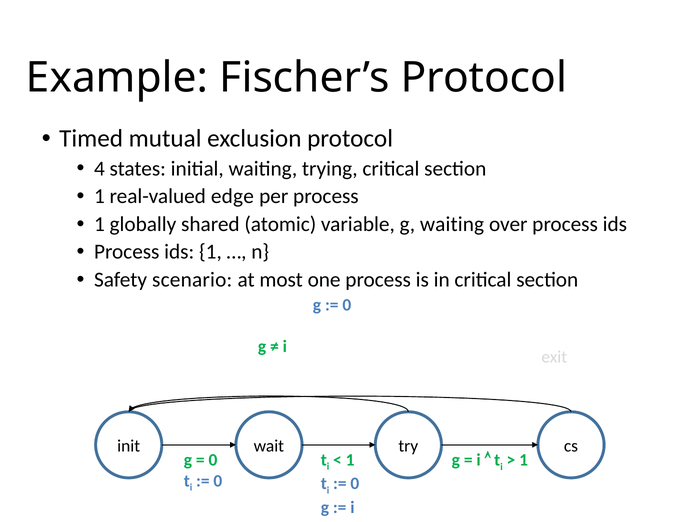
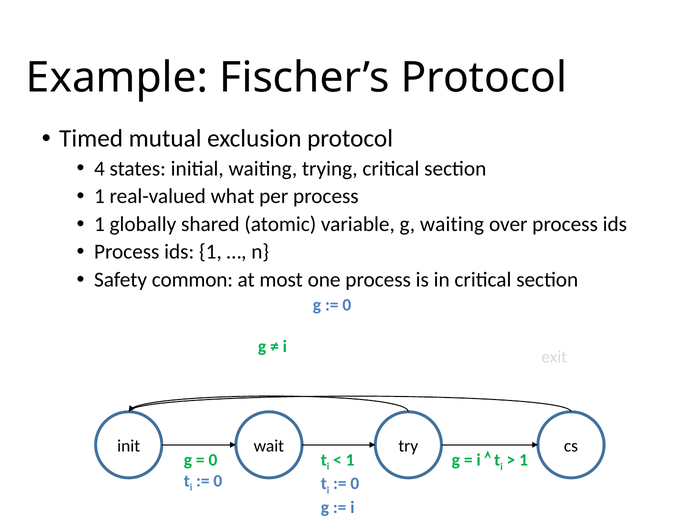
edge: edge -> what (233, 197)
scenario: scenario -> common (192, 280)
